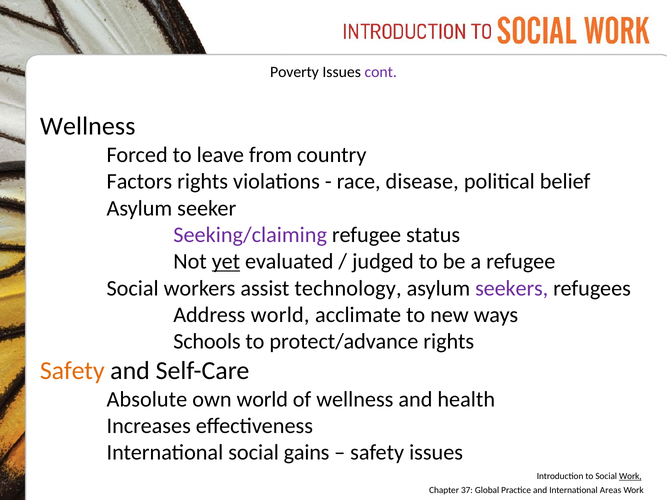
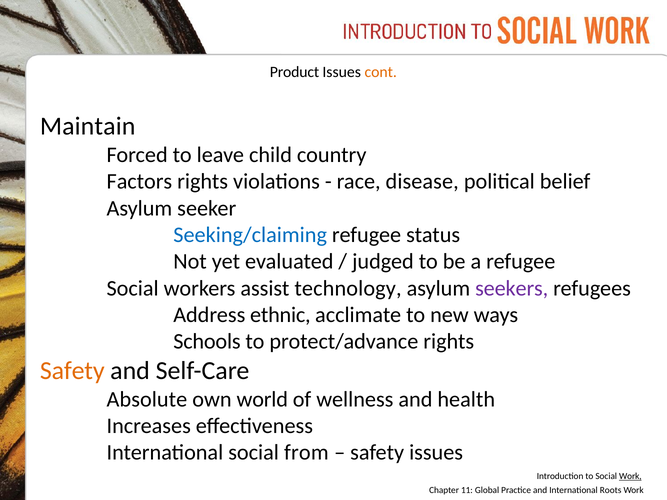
Poverty: Poverty -> Product (295, 72)
cont colour: purple -> orange (381, 72)
Wellness: Wellness -> Maintain (88, 126)
from: from -> child (271, 155)
Seeking/claiming colour: purple -> blue (250, 235)
yet underline: present -> none (226, 262)
Address world: world -> ethnic (280, 315)
gains: gains -> from (306, 453)
37: 37 -> 11 (467, 491)
Areas: Areas -> Roots (611, 491)
